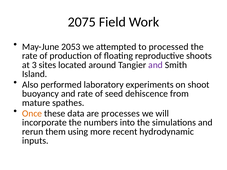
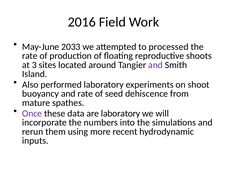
2075: 2075 -> 2016 (82, 22)
2053: 2053 -> 2033 (71, 47)
Once colour: orange -> purple (32, 114)
are processes: processes -> laboratory (121, 114)
